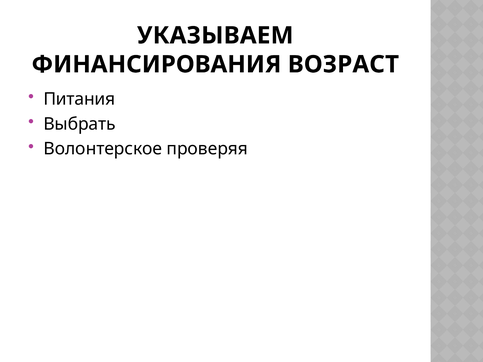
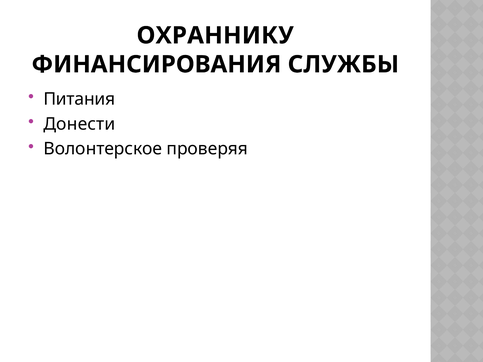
УКАЗЫВАЕМ: УКАЗЫВАЕМ -> ОХРАННИКУ (215, 35)
ВОЗРАСТ: ВОЗРАСТ -> СЛУЖБЫ (343, 64)
Выбрать: Выбрать -> Донести (79, 124)
